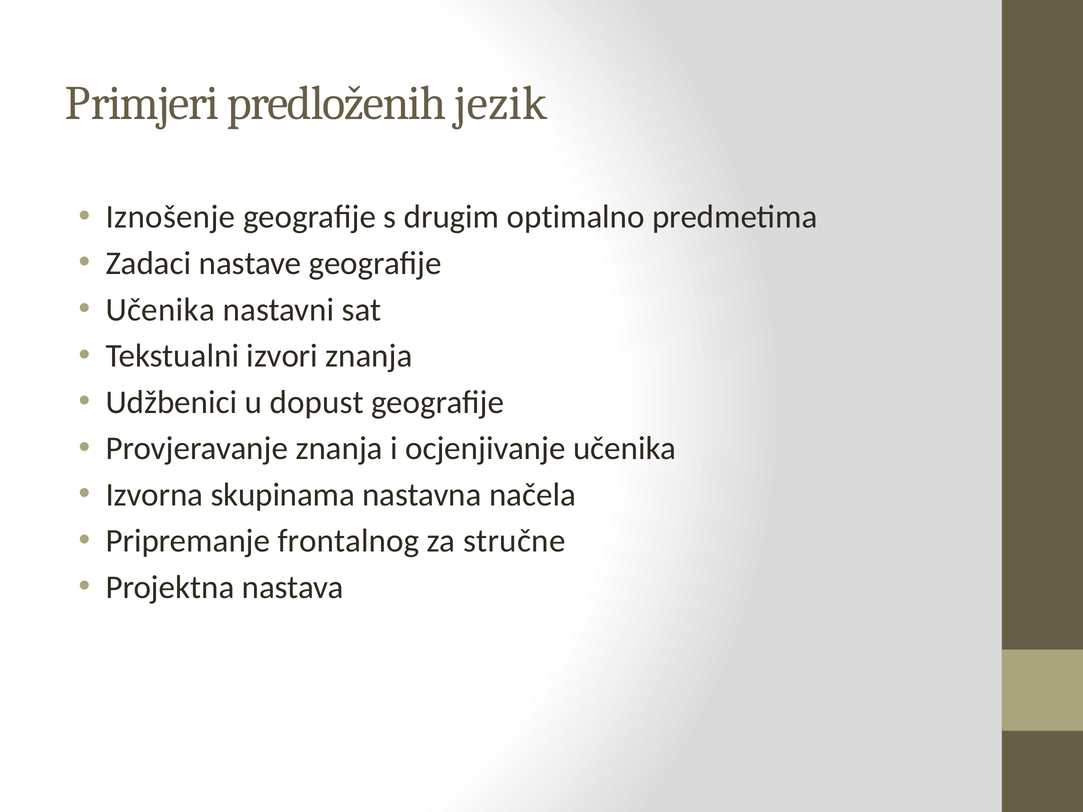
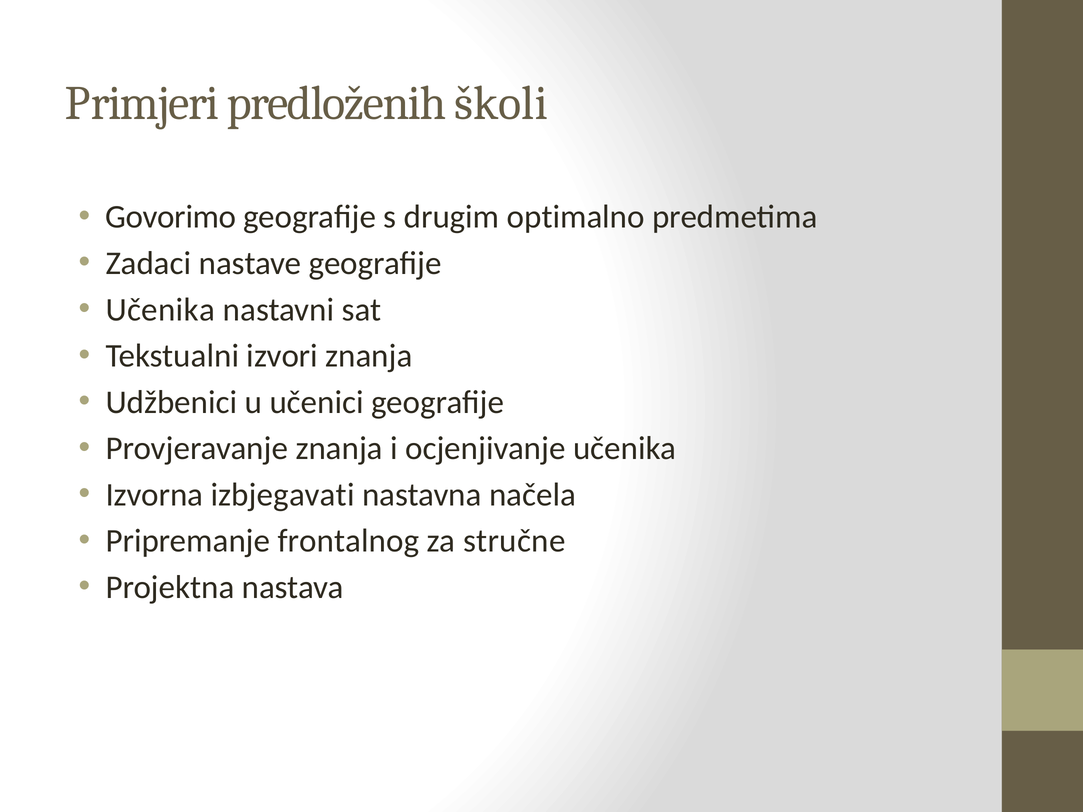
jezik: jezik -> školi (501, 104)
Iznošenje: Iznošenje -> Govorimo (171, 217)
dopust: dopust -> učenici (317, 402)
skupinama: skupinama -> izbjegavati (283, 495)
